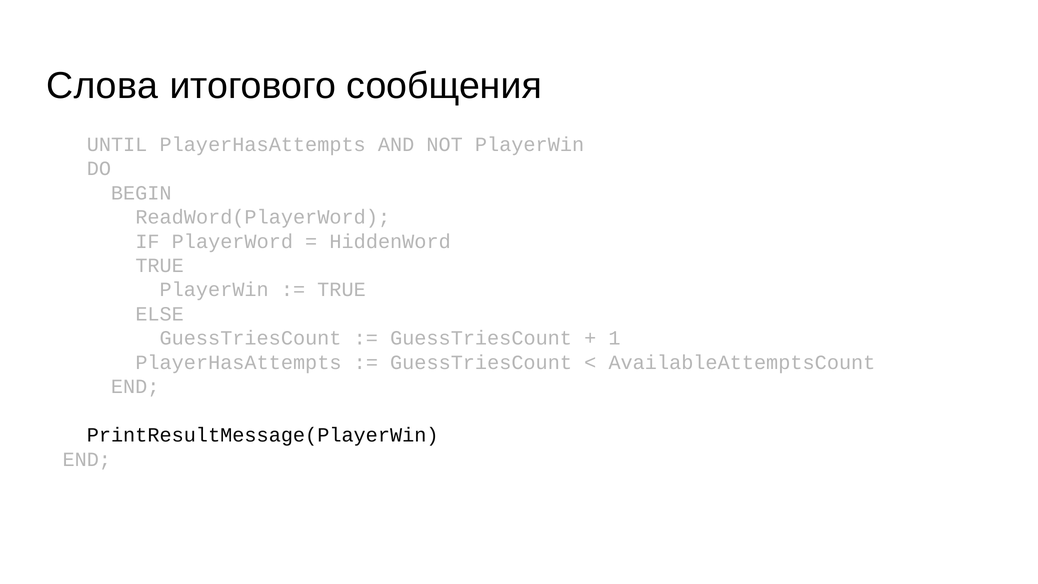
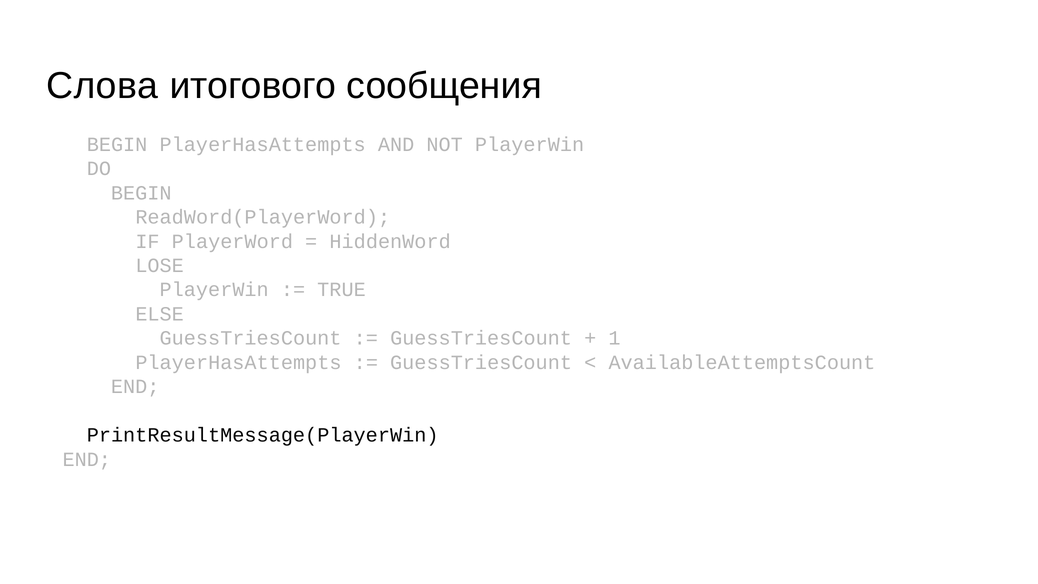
UNTIL: UNTIL -> BEGIN (117, 144)
TRUE: TRUE -> LOSE (160, 266)
